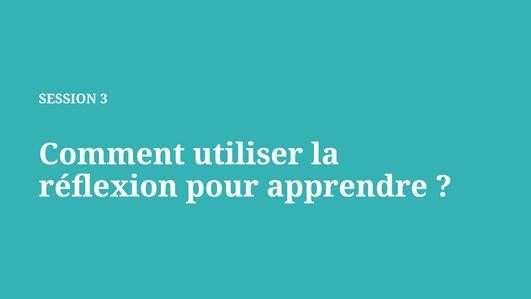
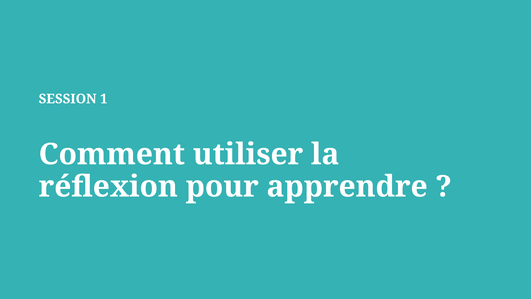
3: 3 -> 1 (104, 99)
